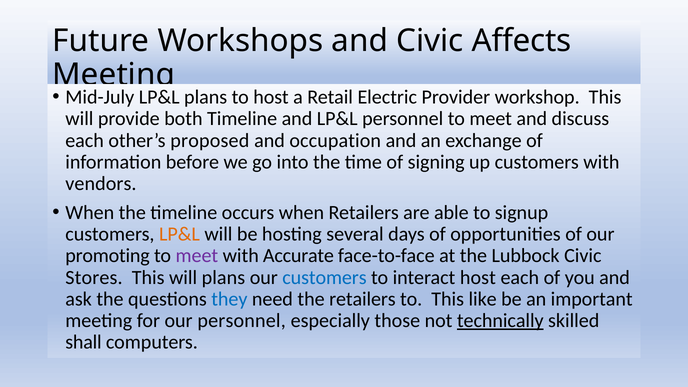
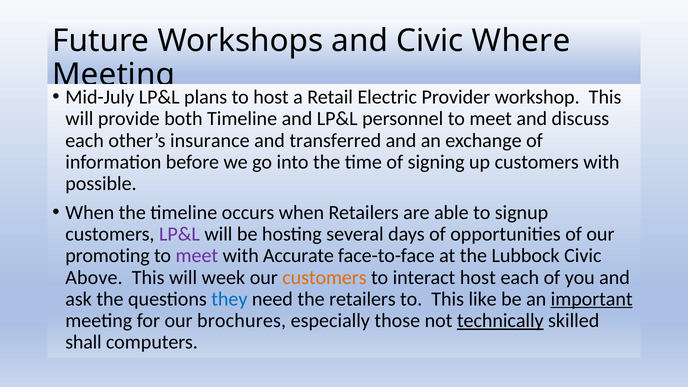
Affects: Affects -> Where (521, 41)
proposed: proposed -> insurance (210, 140)
occupation: occupation -> transferred (335, 140)
vendors: vendors -> possible (101, 184)
LP&L colour: orange -> purple (179, 234)
Stores: Stores -> Above (94, 277)
will plans: plans -> week (223, 277)
customers colour: blue -> orange (324, 277)
important underline: none -> present (592, 299)
our personnel: personnel -> brochures (242, 321)
